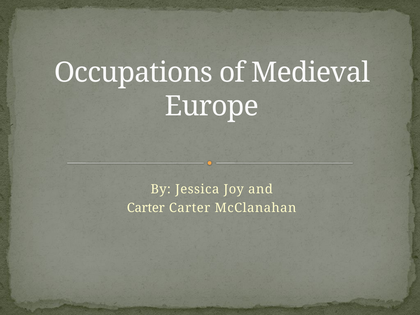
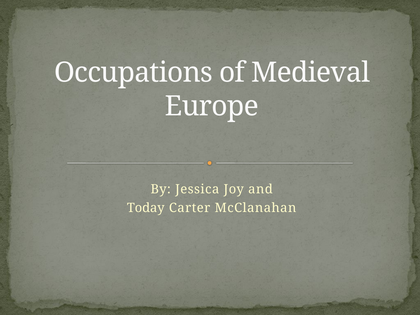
Carter: Carter -> Today (146, 208)
